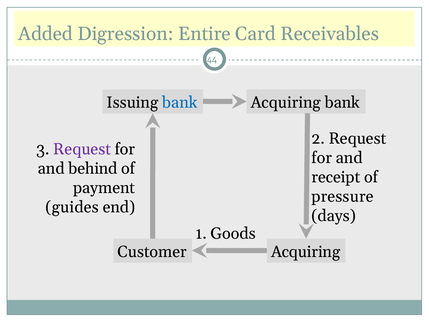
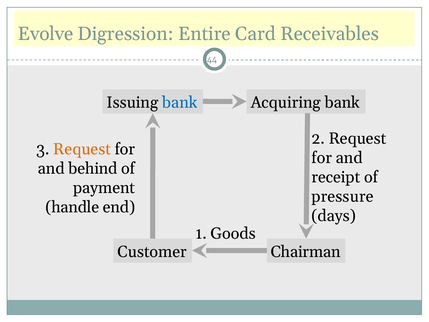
Added: Added -> Evolve (46, 34)
Request colour: purple -> orange (82, 149)
guides: guides -> handle (72, 207)
Acquiring: Acquiring -> Chairman (306, 252)
